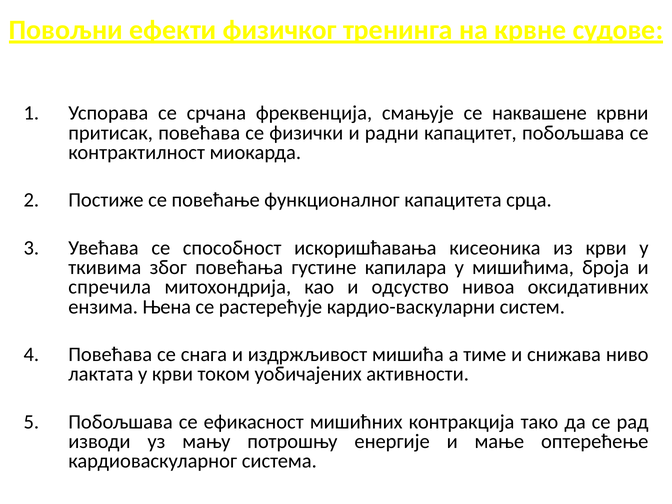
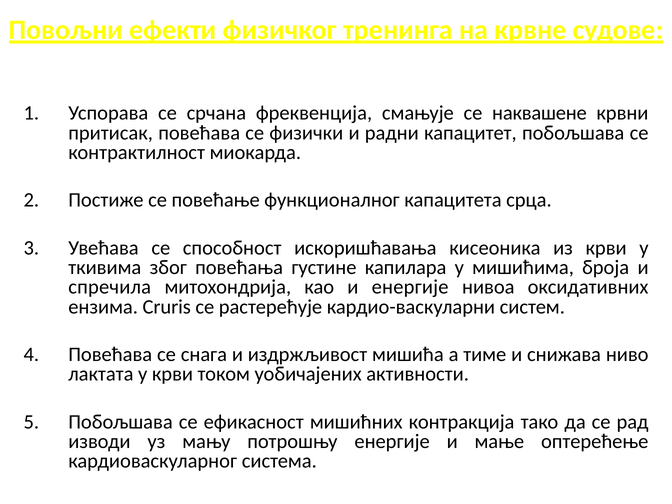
и одсуство: одсуство -> енергије (410, 287)
Њена: Њена -> Cruris (167, 307)
